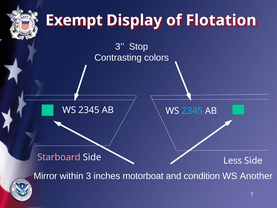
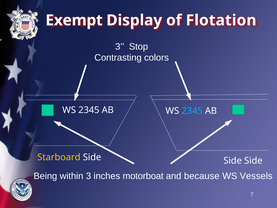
Starboard colour: pink -> yellow (59, 157)
Less: Less -> Side (233, 161)
Mirror: Mirror -> Being (45, 176)
condition: condition -> because (202, 176)
Another: Another -> Vessels (256, 176)
